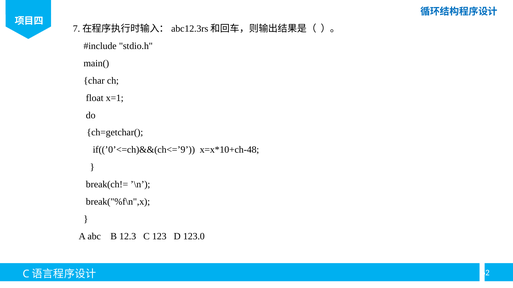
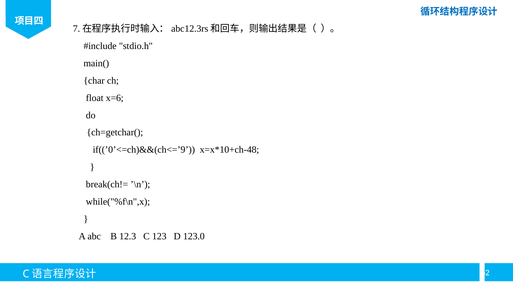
x=1: x=1 -> x=6 (115, 98)
break("%f\n",x: break("%f\n",x -> while("%f\n",x (118, 202)
